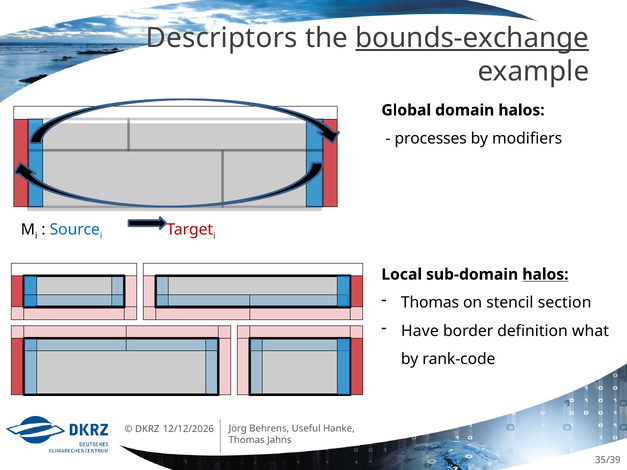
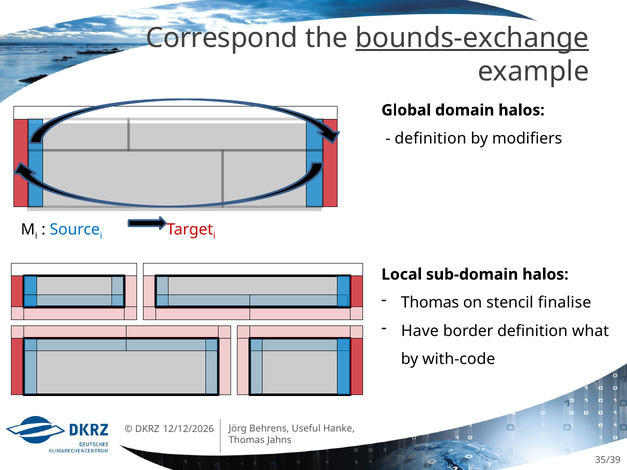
Descriptors: Descriptors -> Correspond (222, 38)
processes: processes -> definition (430, 138)
halos underline: present -> none (545, 275)
section: section -> finalise (565, 303)
rank-code: rank-code -> with-code (459, 359)
